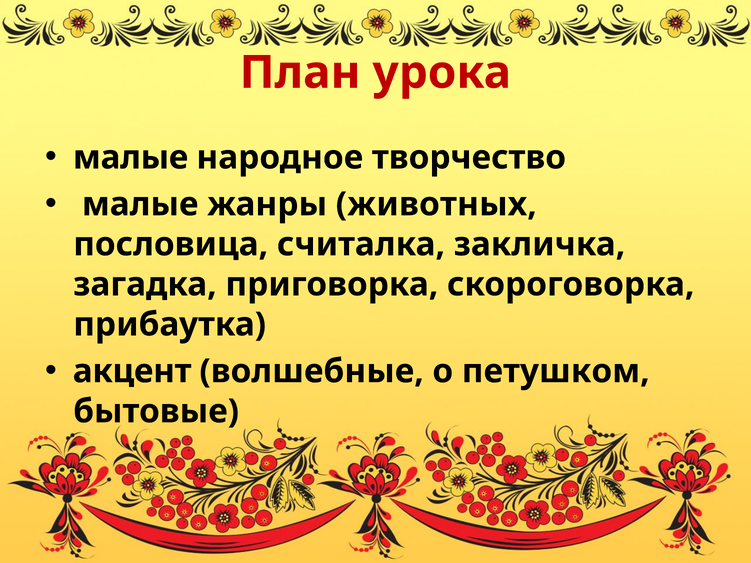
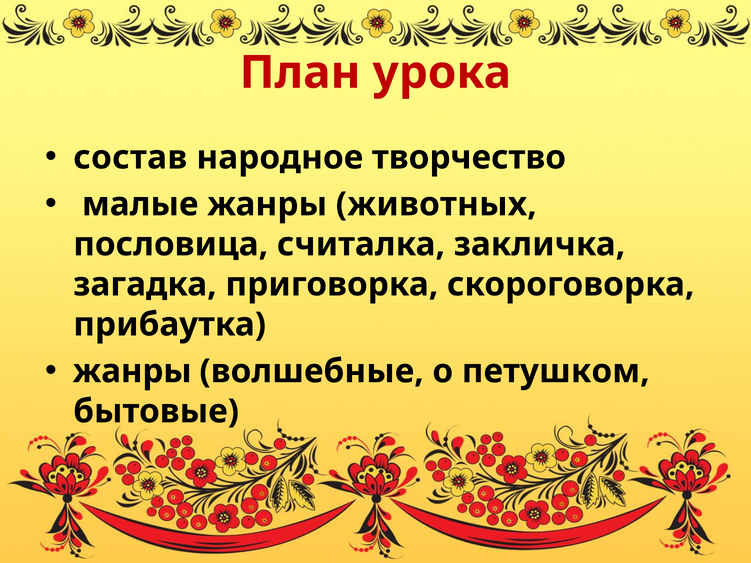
малые: малые -> состав (130, 158)
акцент: акцент -> жанры (132, 371)
